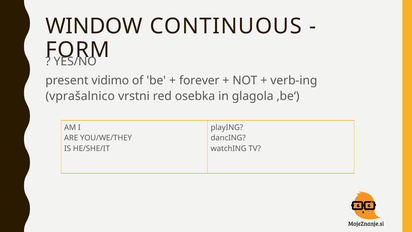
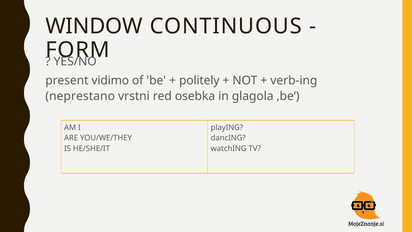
forever: forever -> politely (199, 80)
vprašalnico: vprašalnico -> neprestano (80, 96)
